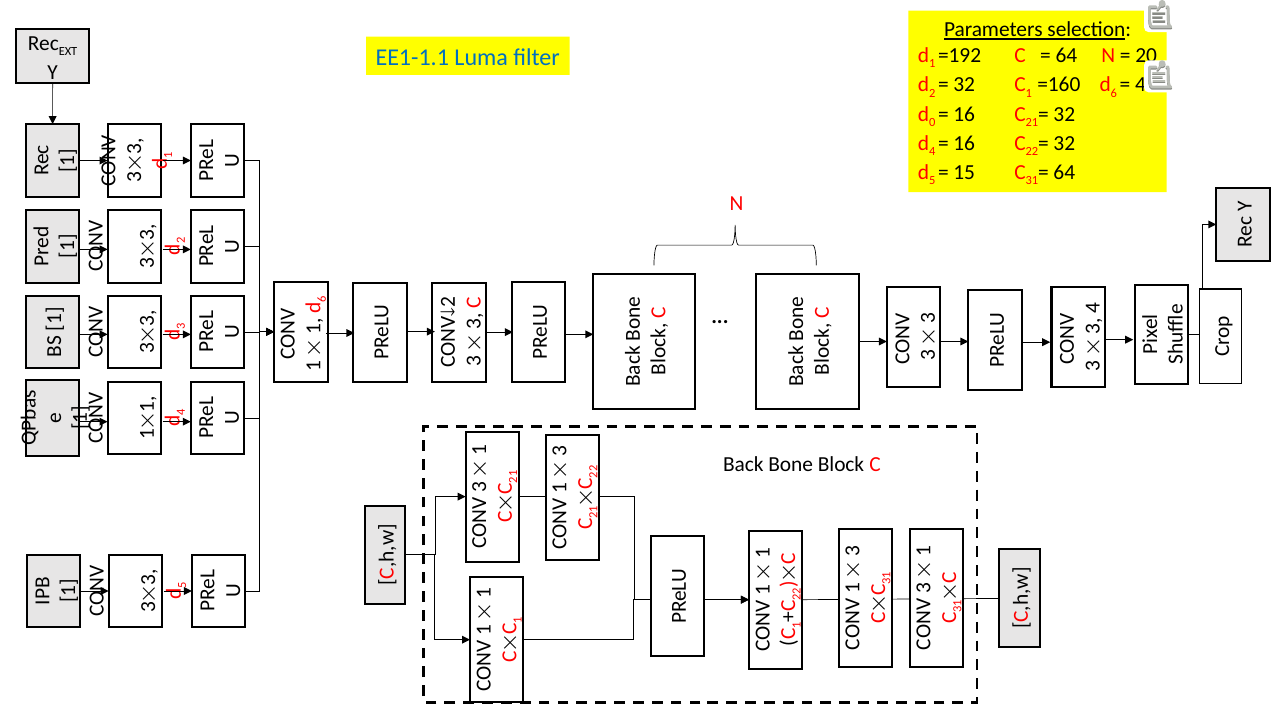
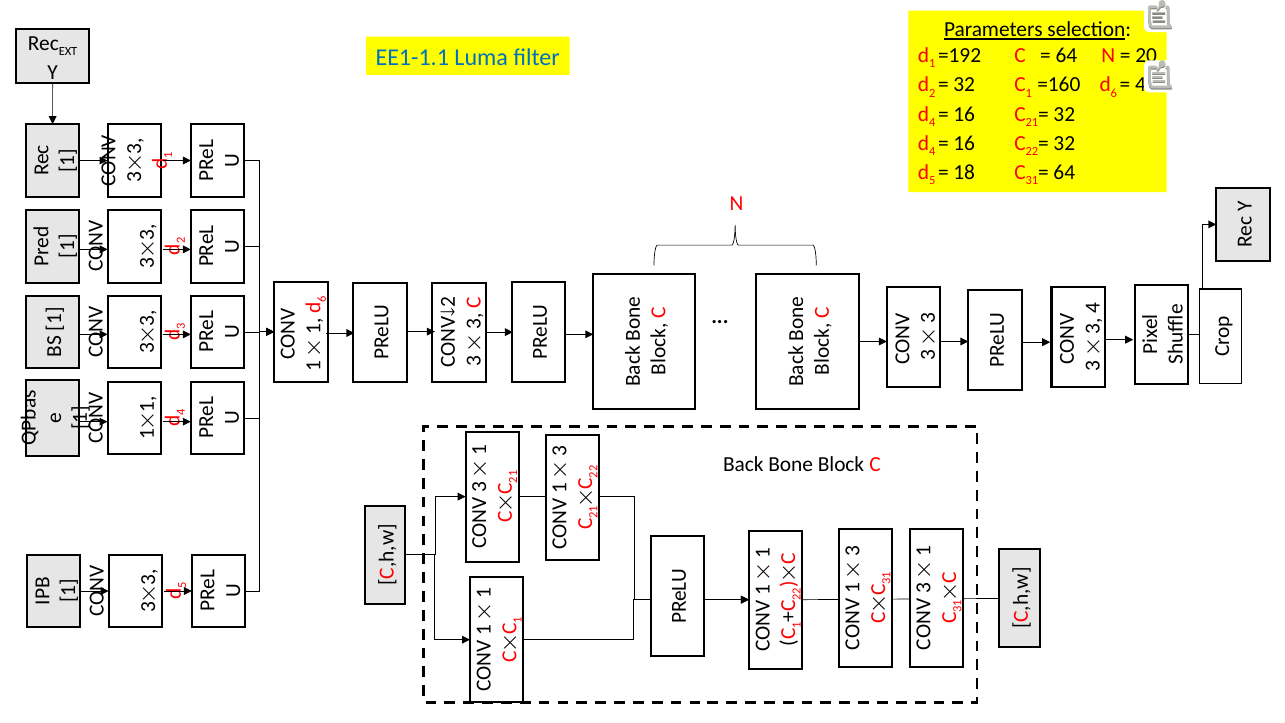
0: 0 -> 4 (932, 122)
15: 15 -> 18 (964, 172)
